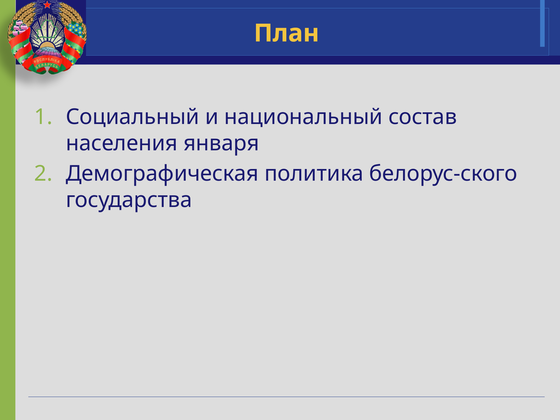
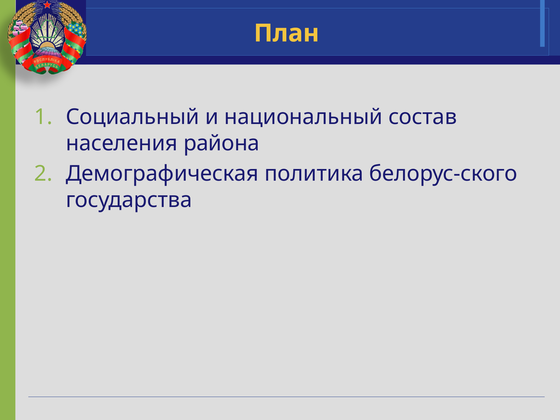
января: января -> района (222, 143)
